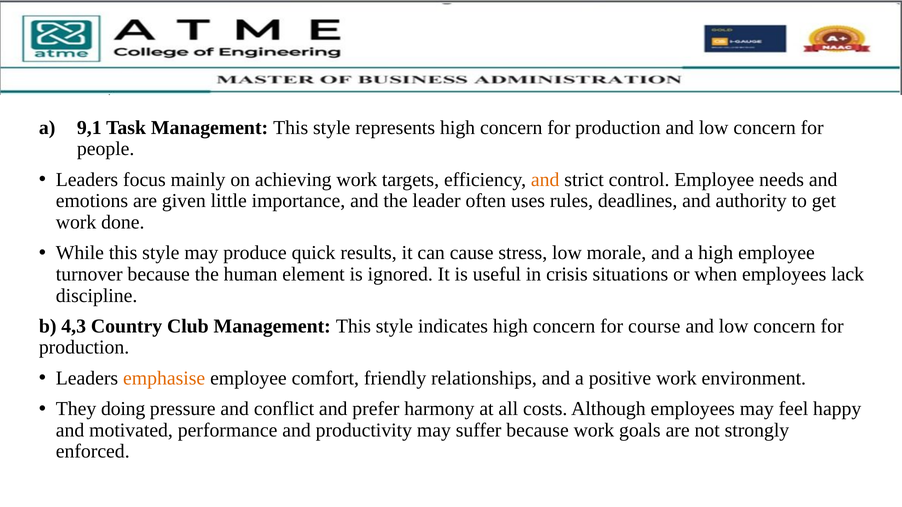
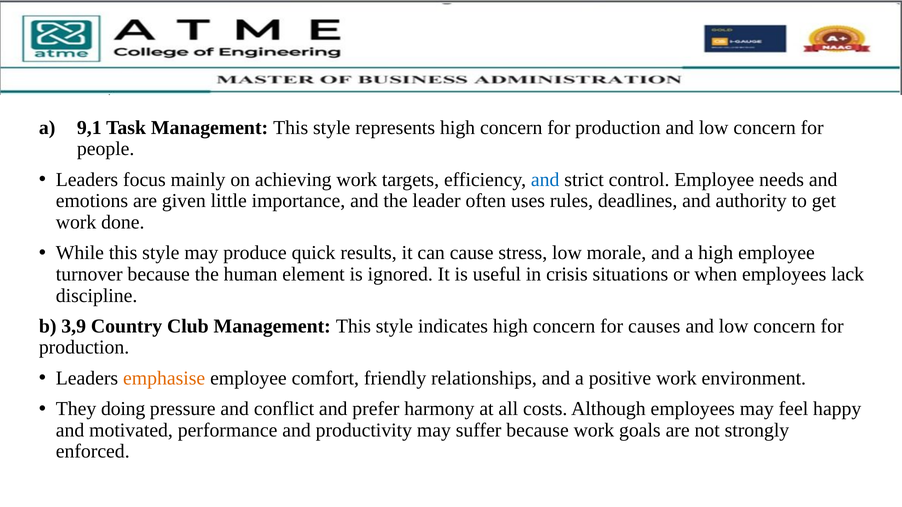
and colour: orange -> blue (545, 180)
4,3: 4,3 -> 3,9 (74, 326)
course: course -> causes (654, 326)
